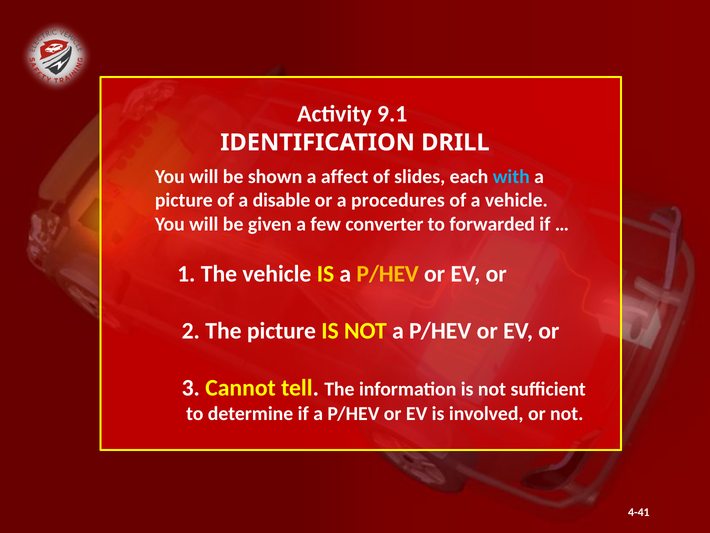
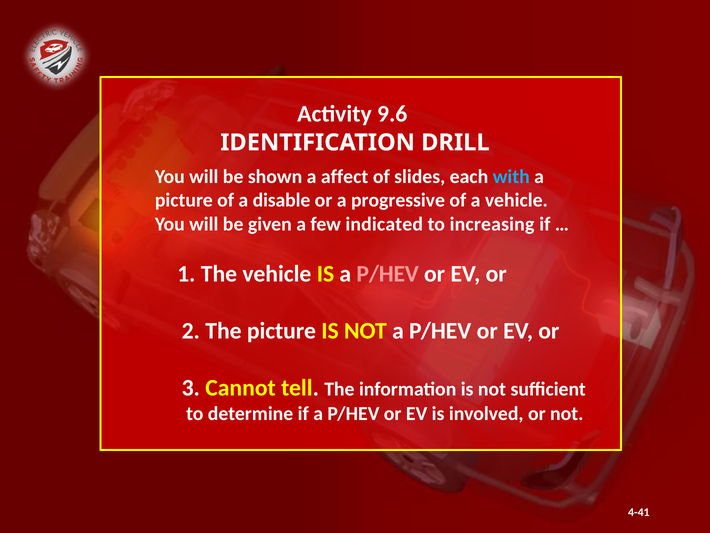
9.1: 9.1 -> 9.6 (392, 114)
procedures: procedures -> progressive (398, 200)
converter: converter -> indicated (384, 224)
forwarded: forwarded -> increasing (492, 224)
P/HEV colour: yellow -> pink (388, 274)
